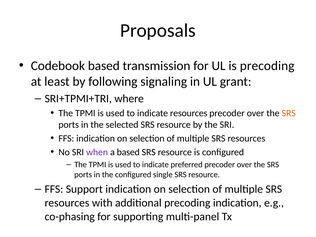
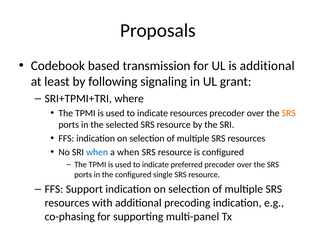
is precoding: precoding -> additional (267, 66)
when colour: purple -> blue (97, 152)
a based: based -> when (128, 152)
